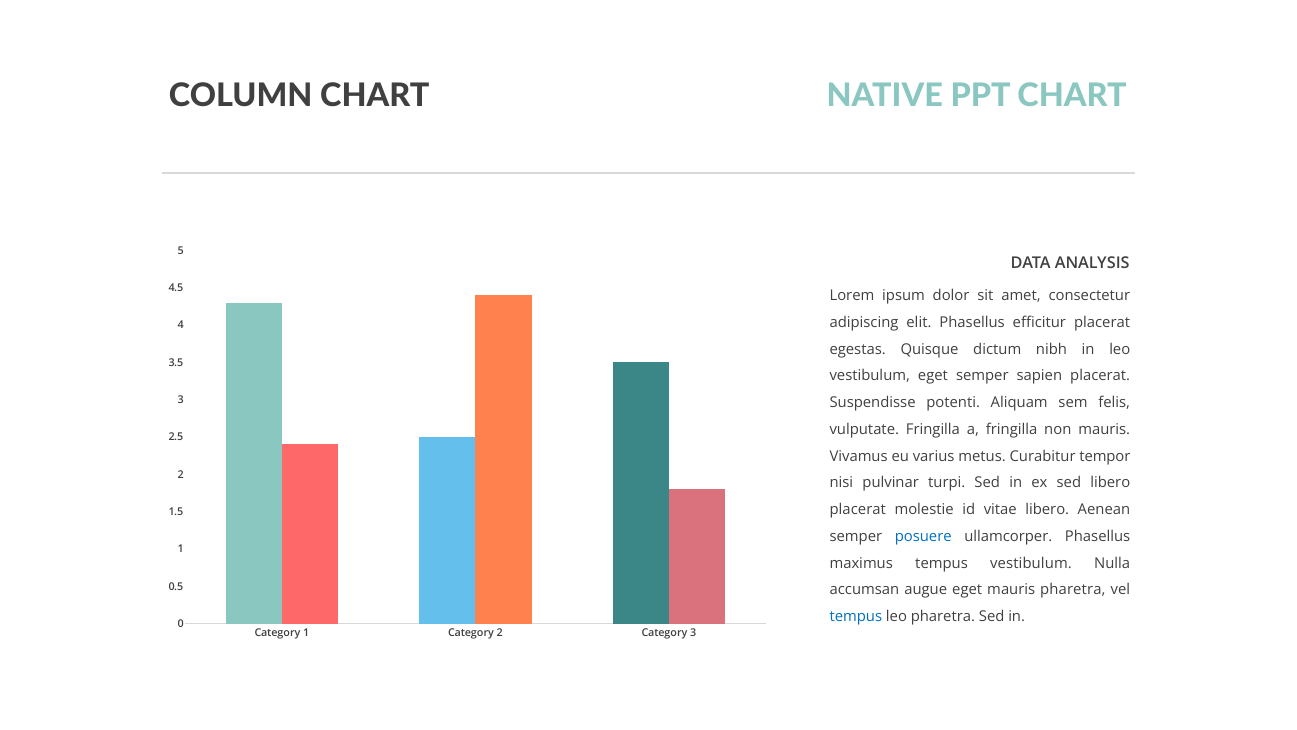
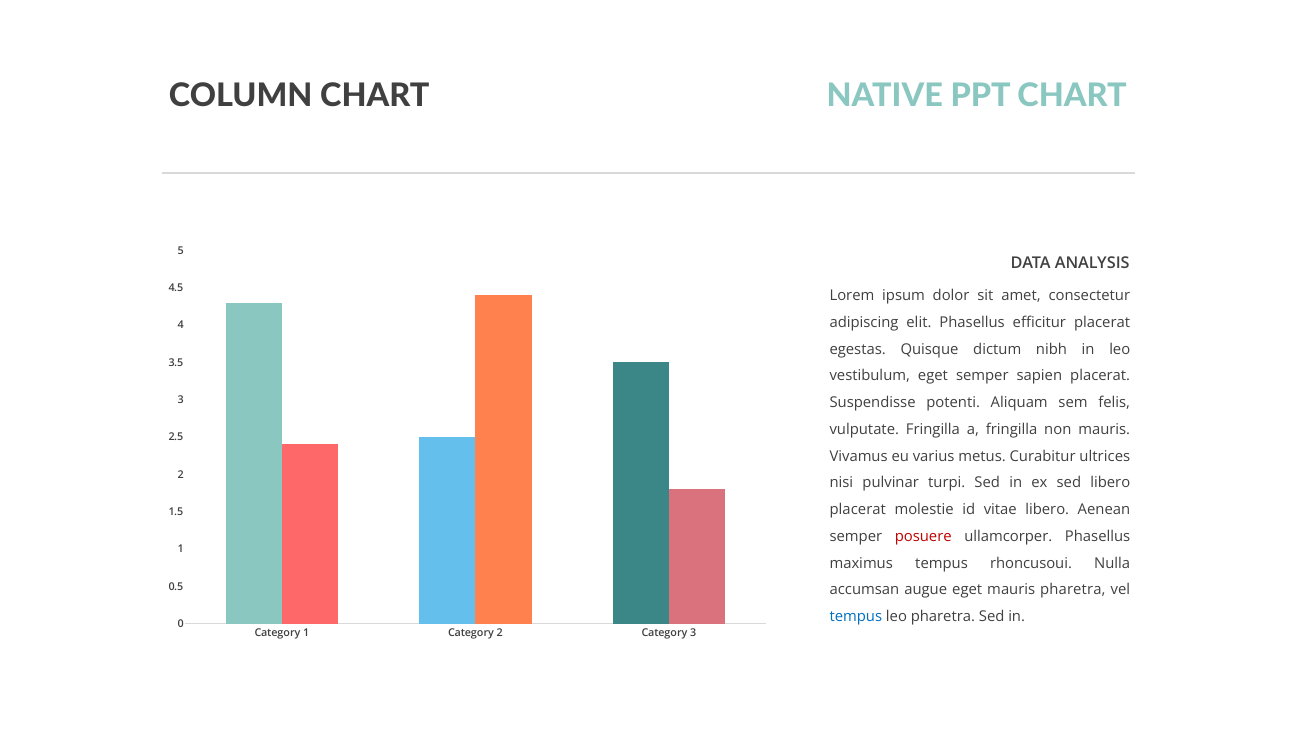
tempor: tempor -> ultrices (1105, 456)
posuere colour: blue -> red (923, 536)
tempus vestibulum: vestibulum -> rhoncusoui (1031, 563)
